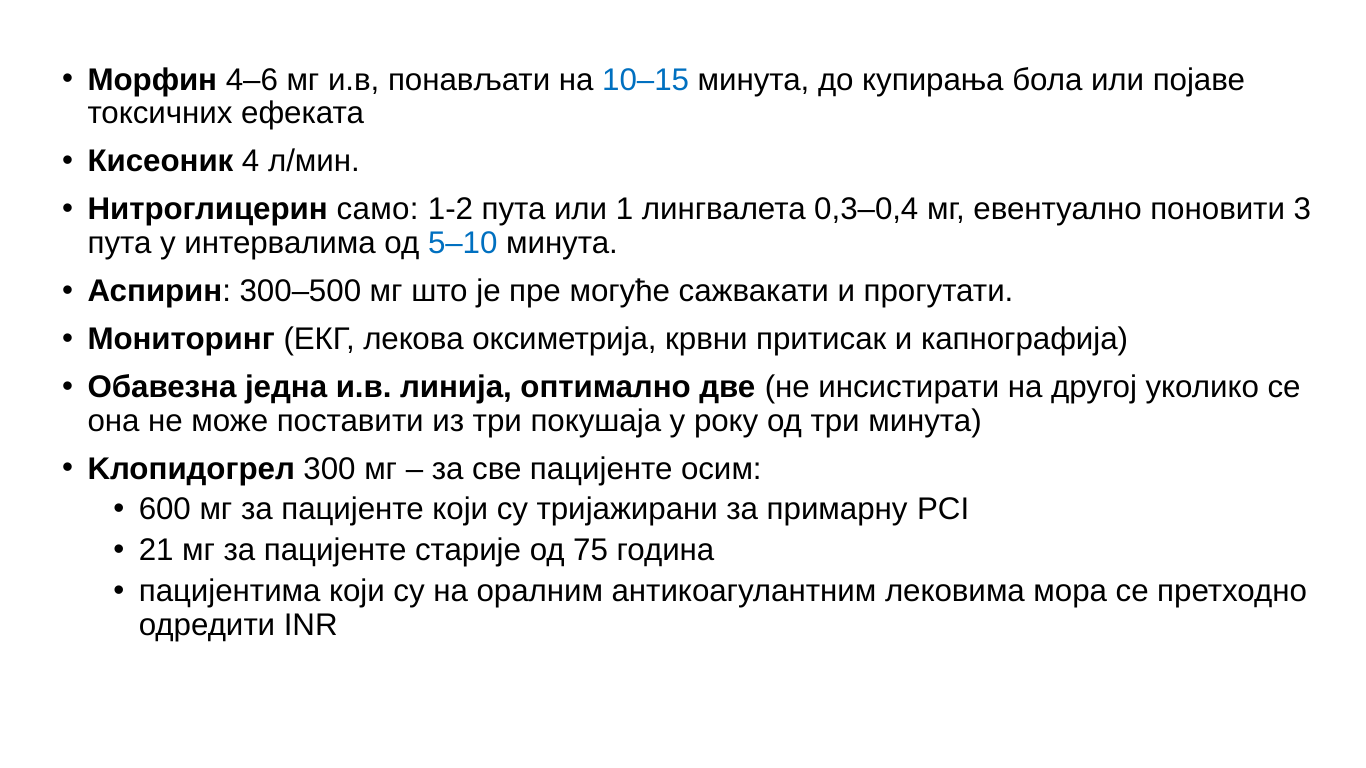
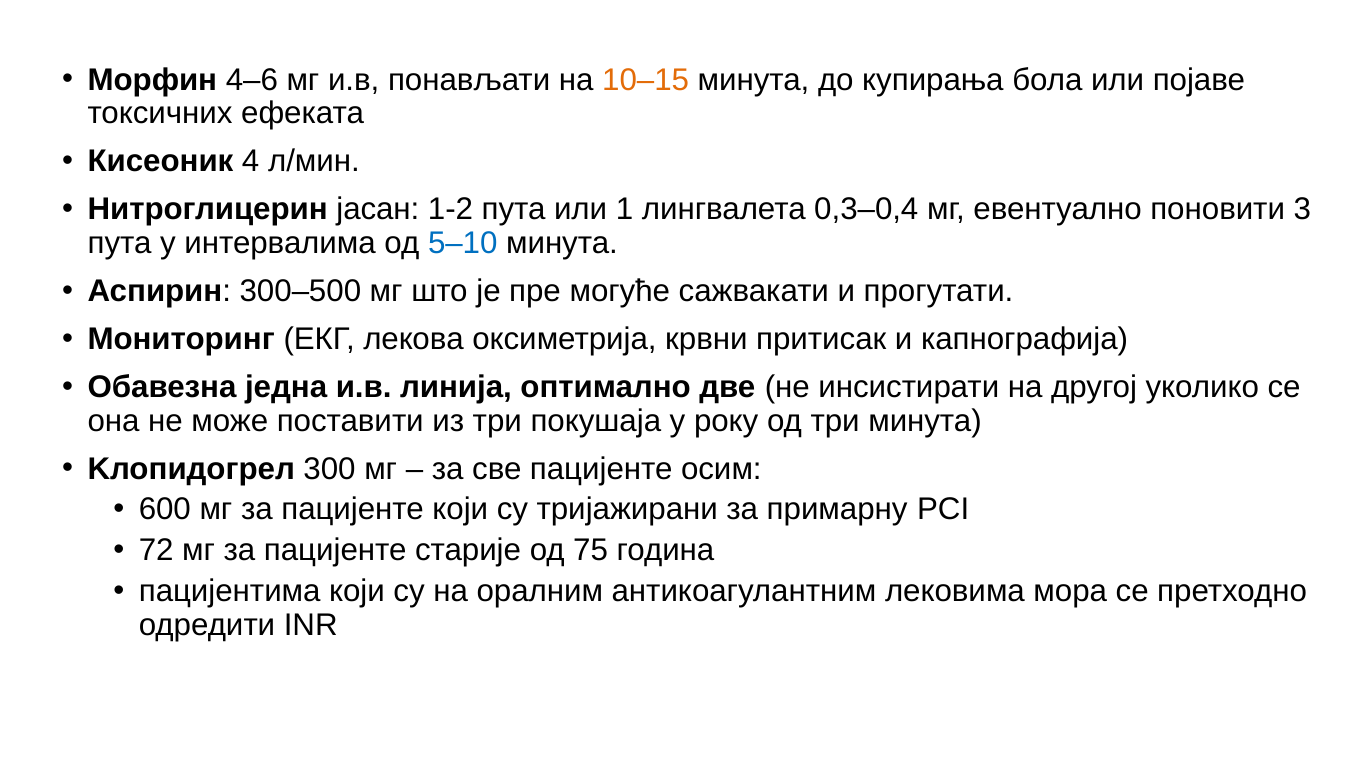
10–15 colour: blue -> orange (646, 80)
само: само -> јасан (378, 209)
21: 21 -> 72 (156, 551)
